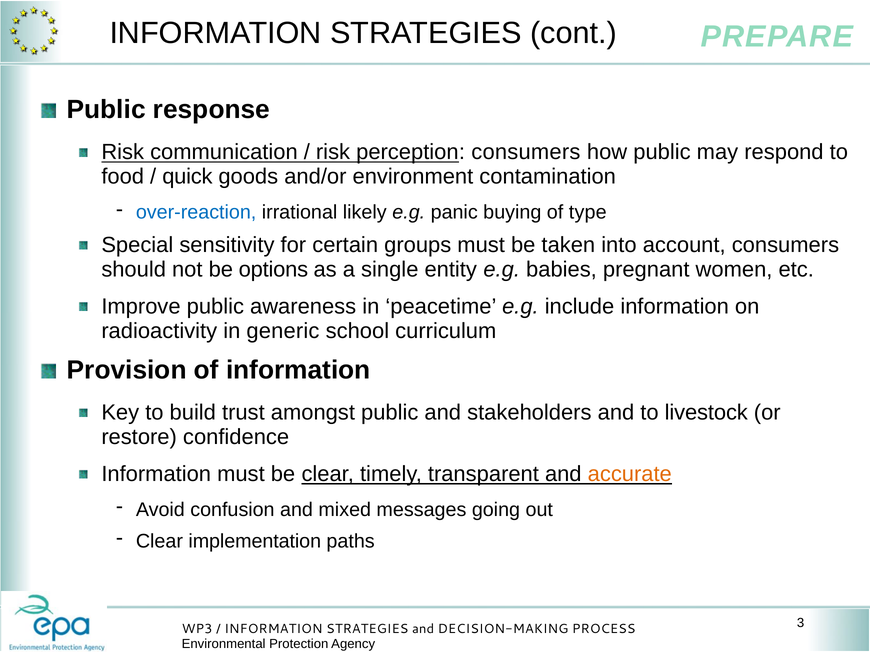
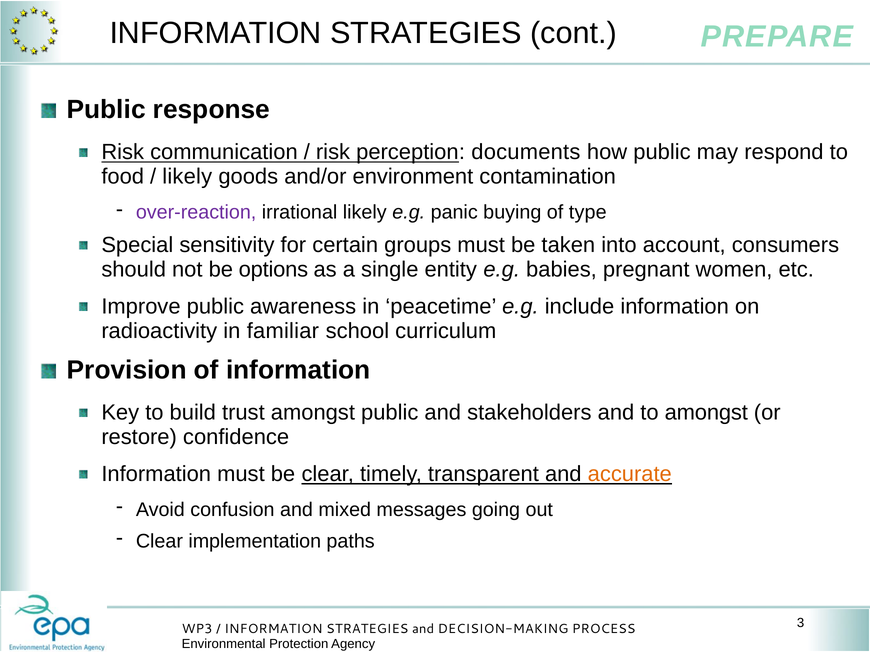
perception consumers: consumers -> documents (526, 152)
quick: quick -> likely (187, 177)
over-reaction colour: blue -> purple (196, 213)
generic: generic -> familiar (283, 331)
to livestock: livestock -> amongst (706, 413)
